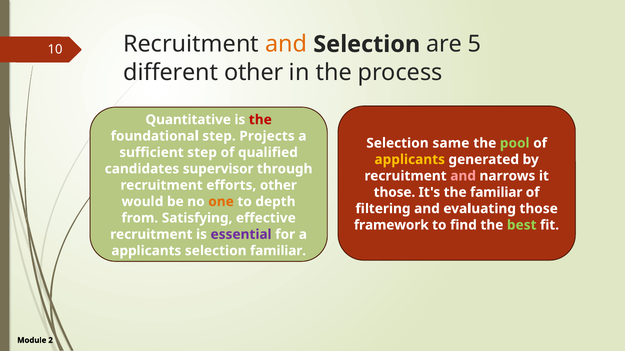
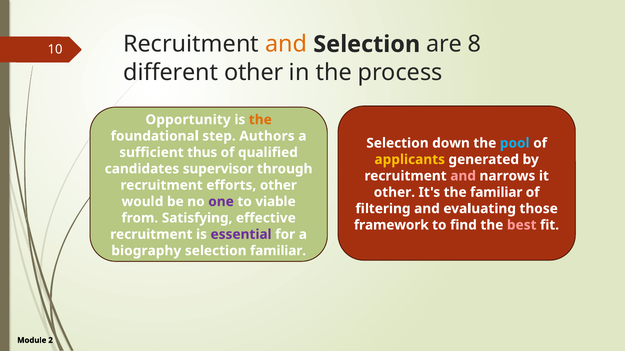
5: 5 -> 8 (475, 44)
Quantitative: Quantitative -> Opportunity (188, 120)
the colour: red -> orange (260, 120)
Projects: Projects -> Authors (267, 136)
same: same -> down (451, 143)
pool colour: light green -> light blue (515, 143)
sufficient step: step -> thus (202, 153)
those: those -> other (394, 193)
one colour: orange -> purple (221, 202)
depth: depth -> viable (276, 202)
best colour: light green -> pink (522, 225)
applicants: applicants -> biography (146, 251)
